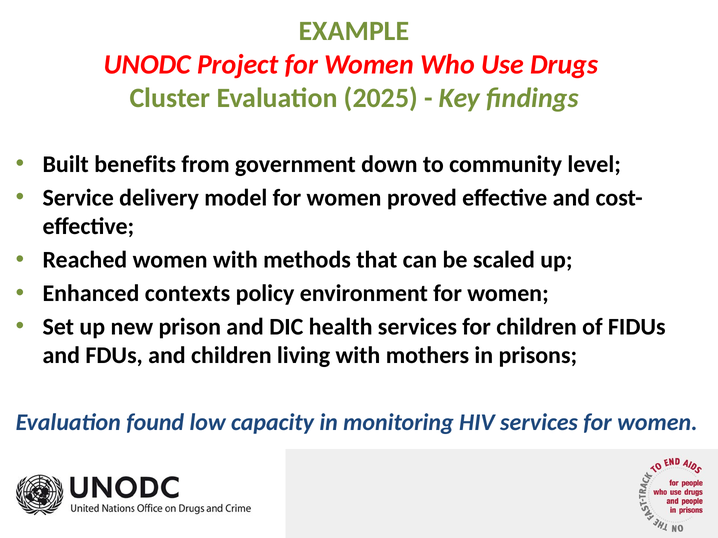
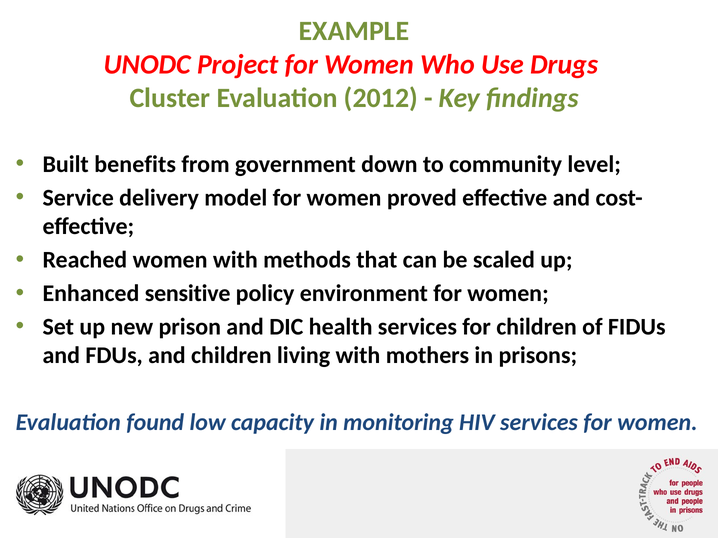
2025: 2025 -> 2012 (381, 98)
contexts: contexts -> sensitive (188, 294)
